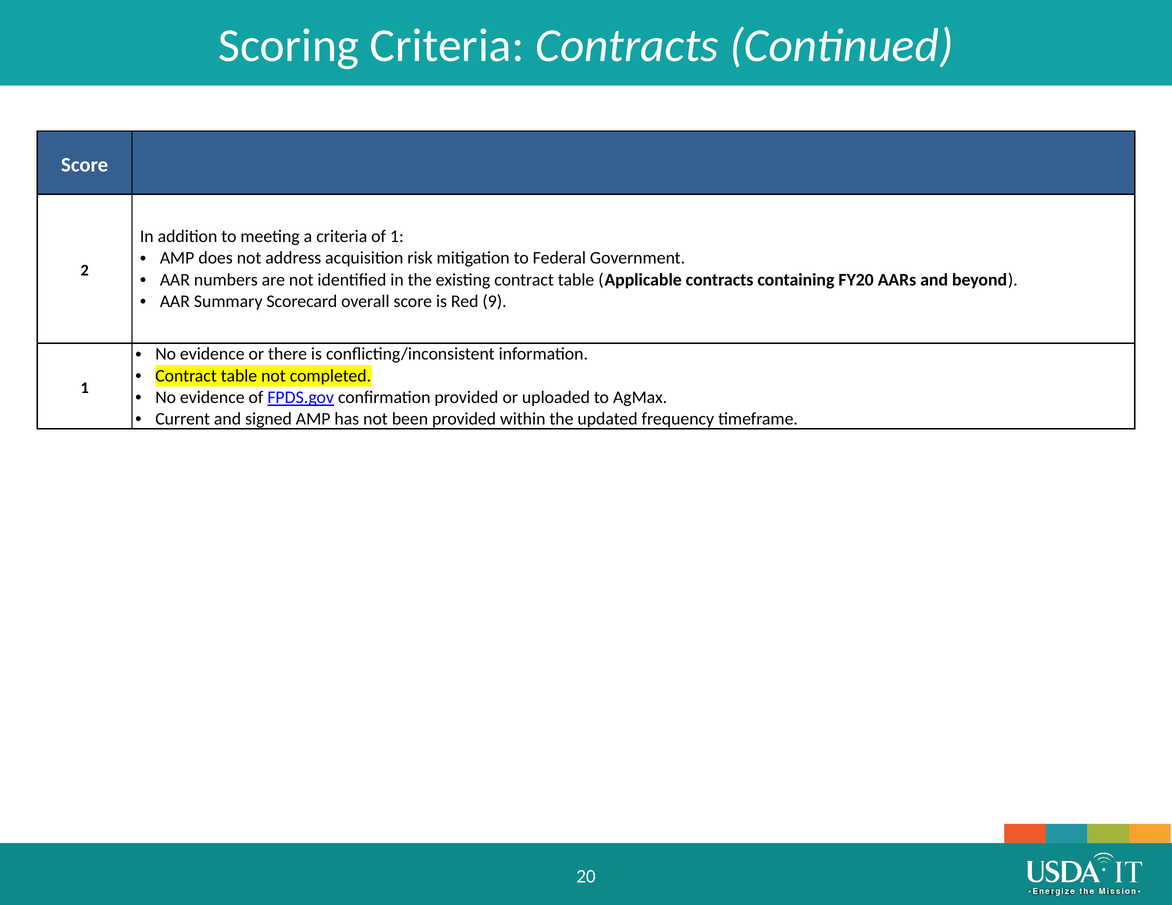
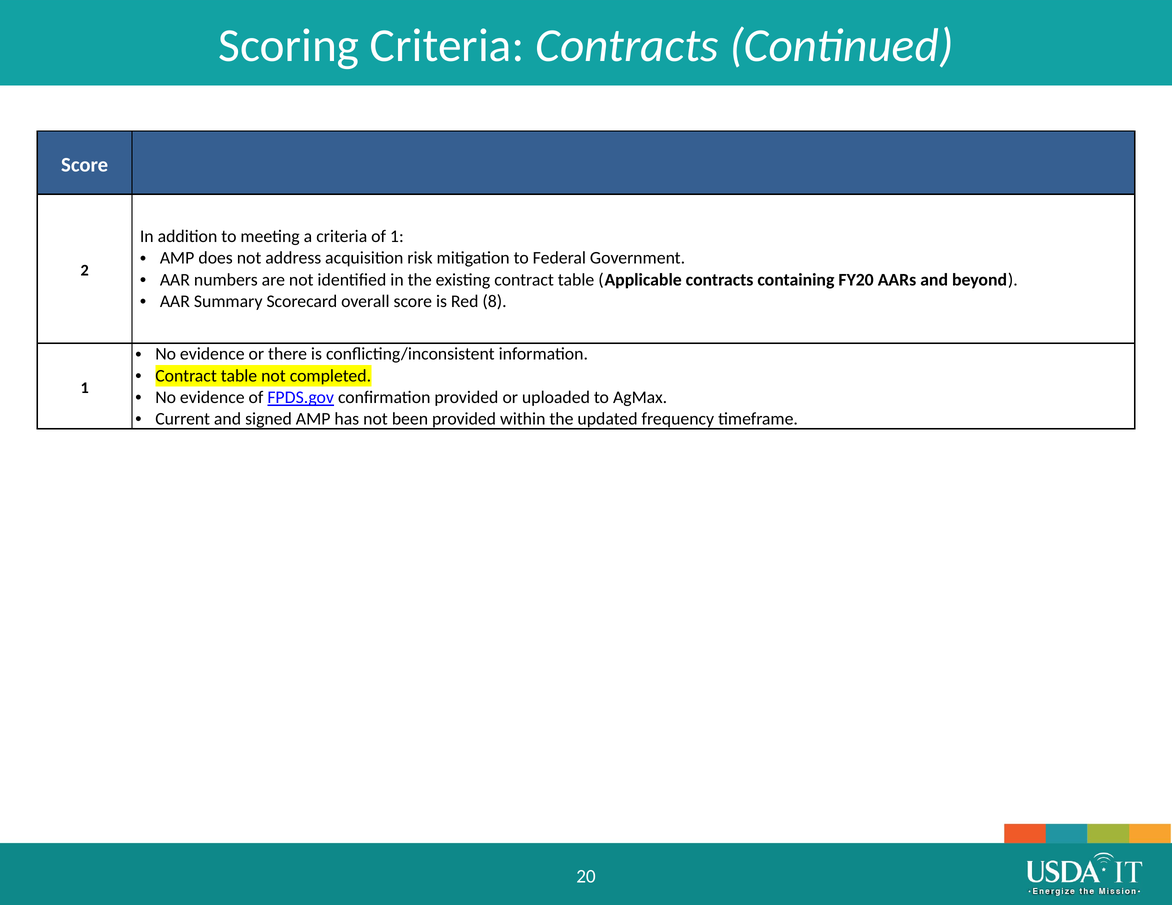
9: 9 -> 8 (495, 302)
